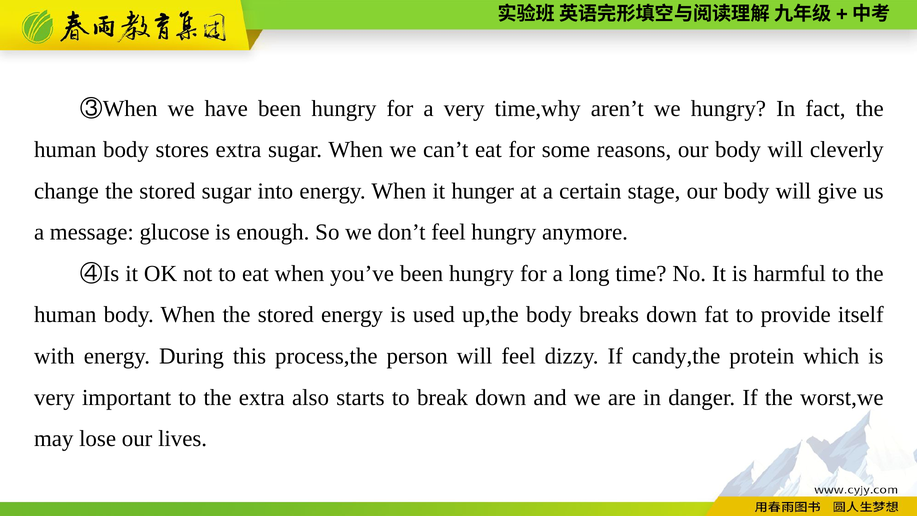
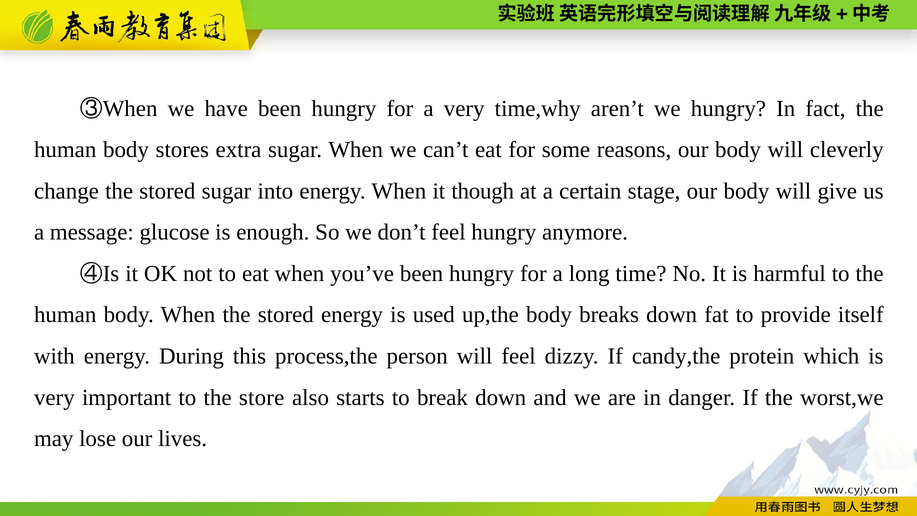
hunger: hunger -> though (483, 191)
the extra: extra -> store (262, 397)
